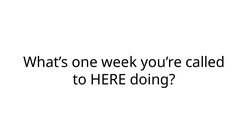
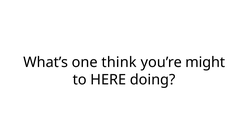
week: week -> think (119, 62)
called: called -> might (205, 62)
